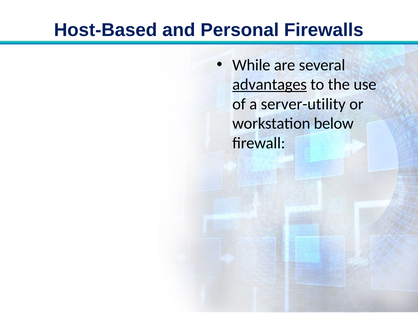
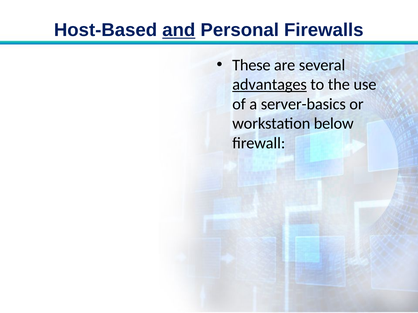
and underline: none -> present (179, 30)
While: While -> These (251, 65)
server-utility: server-utility -> server-basics (303, 104)
